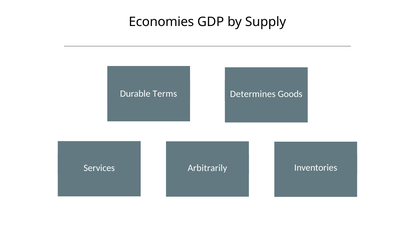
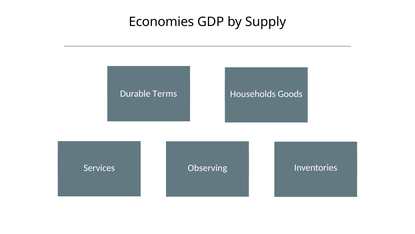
Determines: Determines -> Households (253, 94)
Arbitrarily: Arbitrarily -> Observing (207, 168)
